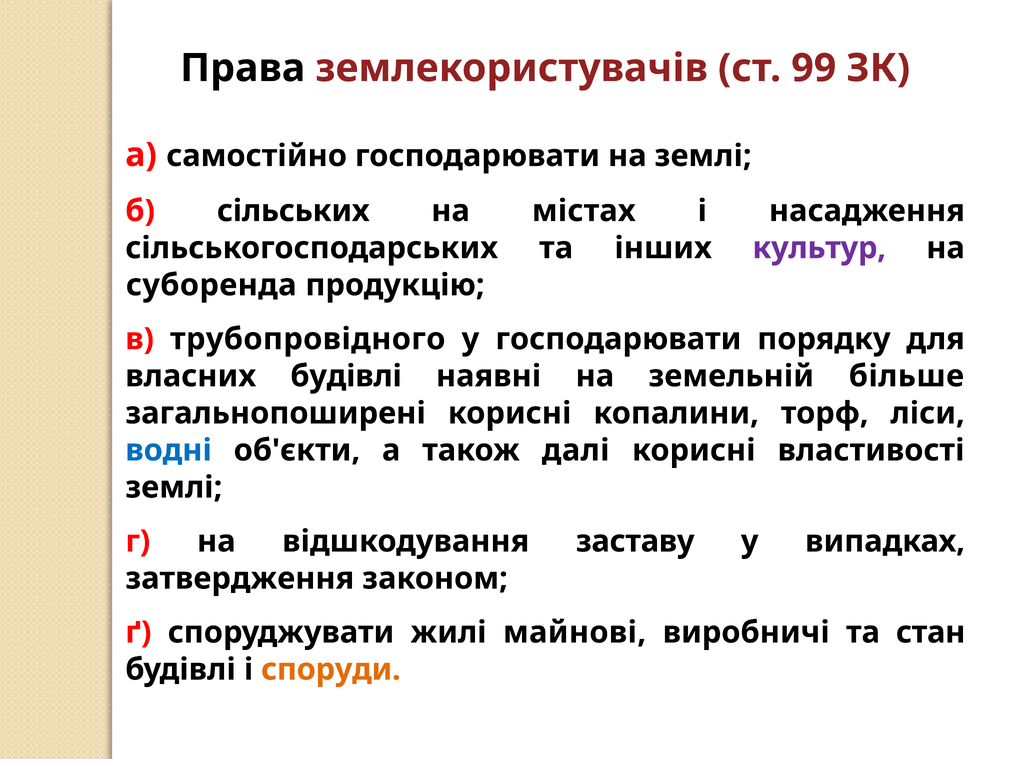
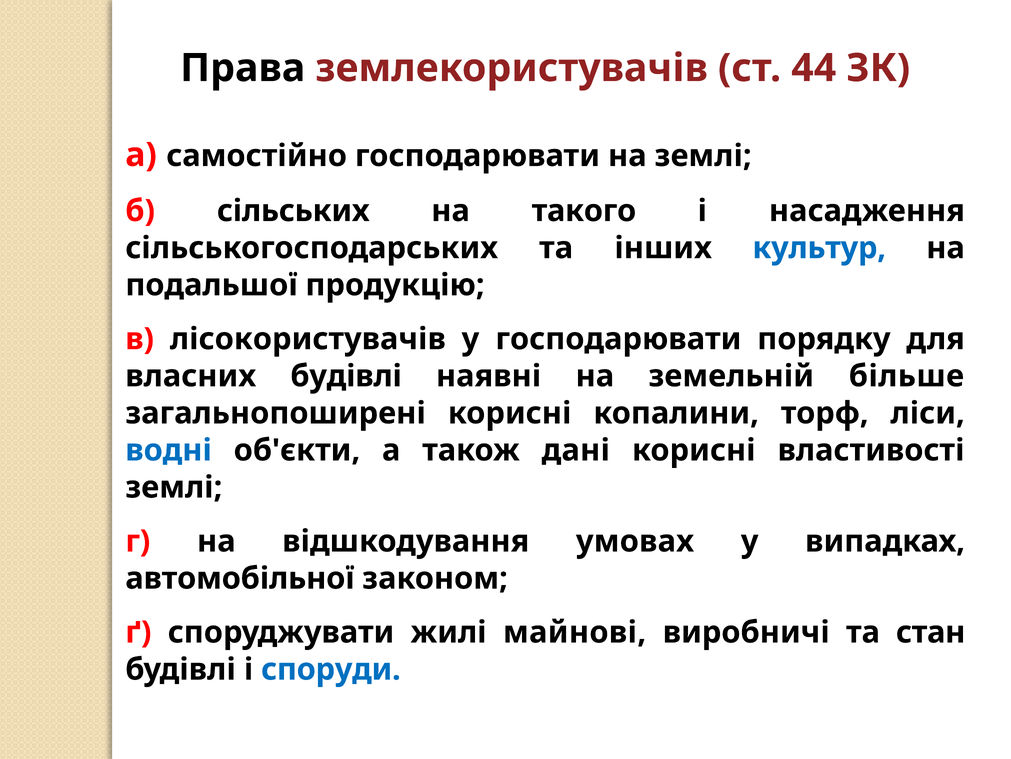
99: 99 -> 44 (814, 68)
містах: містах -> такого (584, 211)
культур colour: purple -> blue (819, 248)
суборенда: суборенда -> подальшої (211, 285)
трубопровідного: трубопровідного -> лісокористувачів (308, 339)
далі: далі -> дані (576, 450)
заставу: заставу -> умовах (635, 541)
затвердження: затвердження -> автомобільної (240, 578)
споруди colour: orange -> blue (331, 669)
